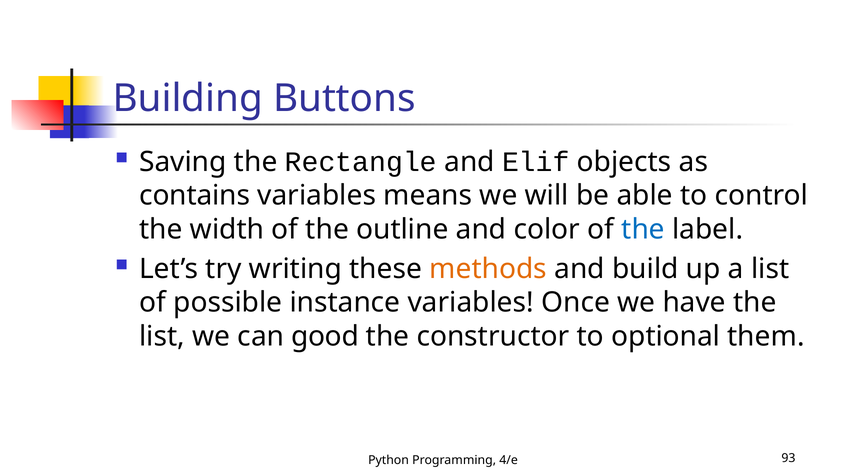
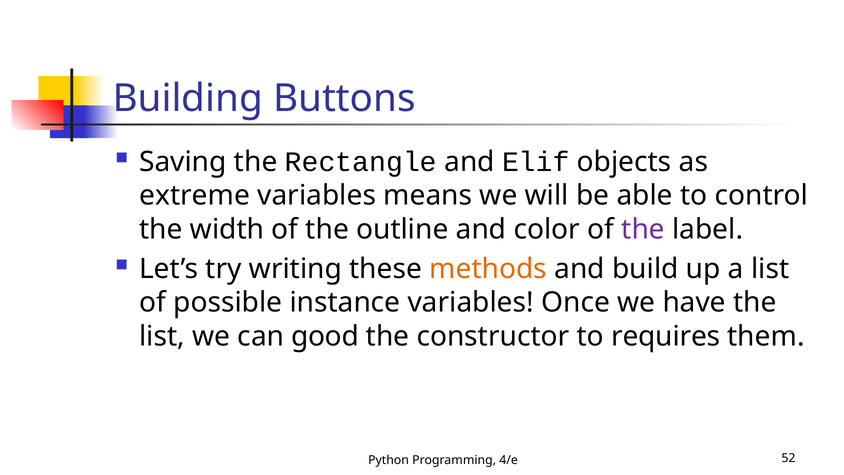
contains: contains -> extreme (195, 195)
the colour: blue -> purple (643, 229)
optional: optional -> requires (666, 336)
93: 93 -> 52 (788, 458)
